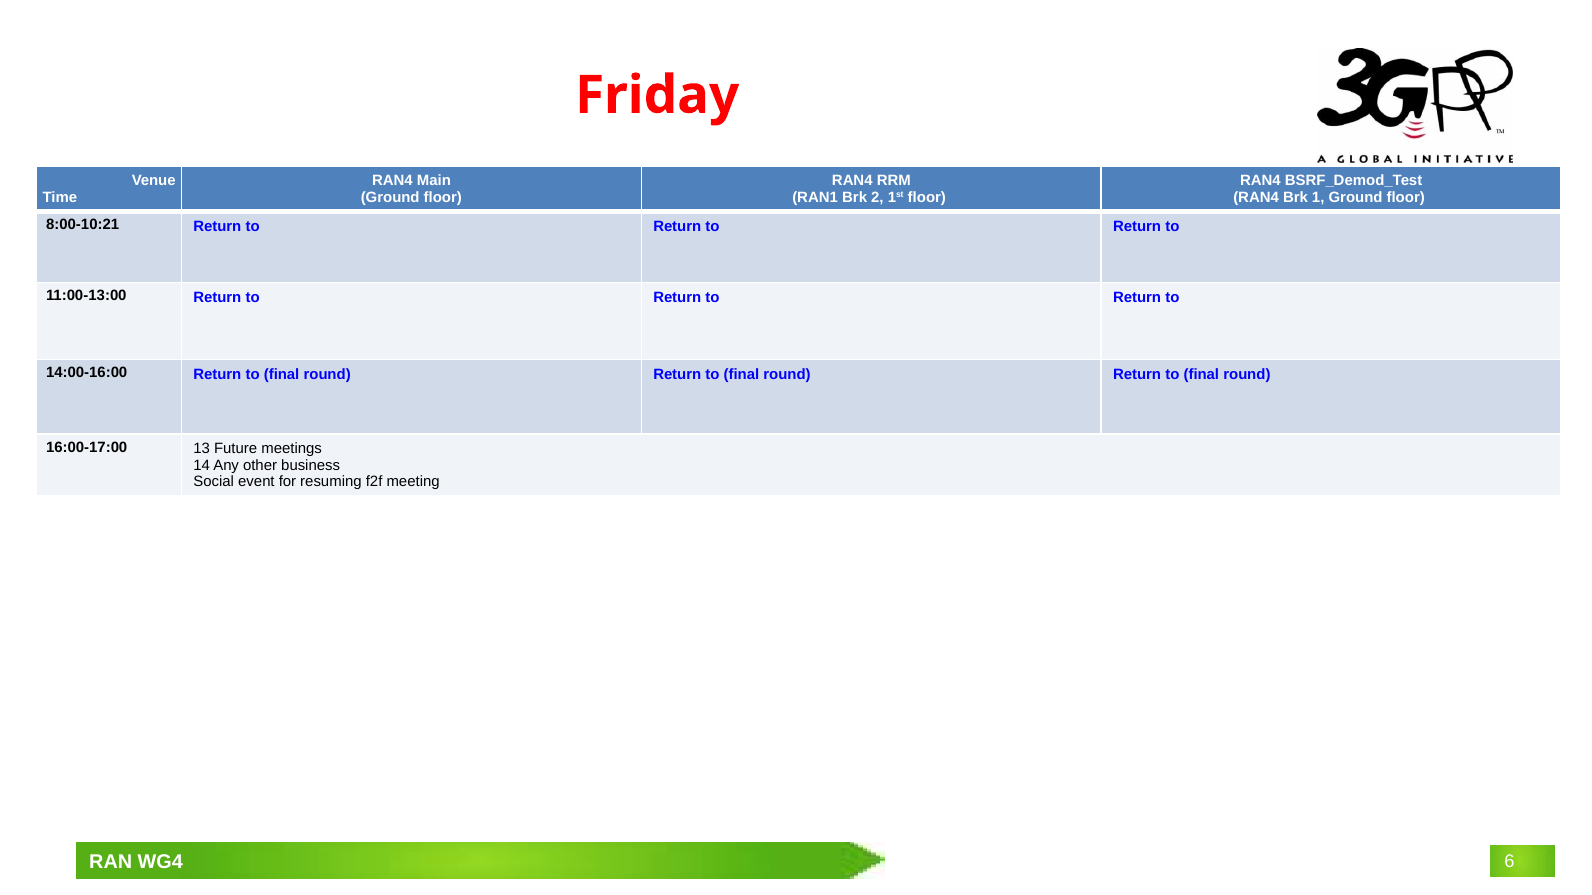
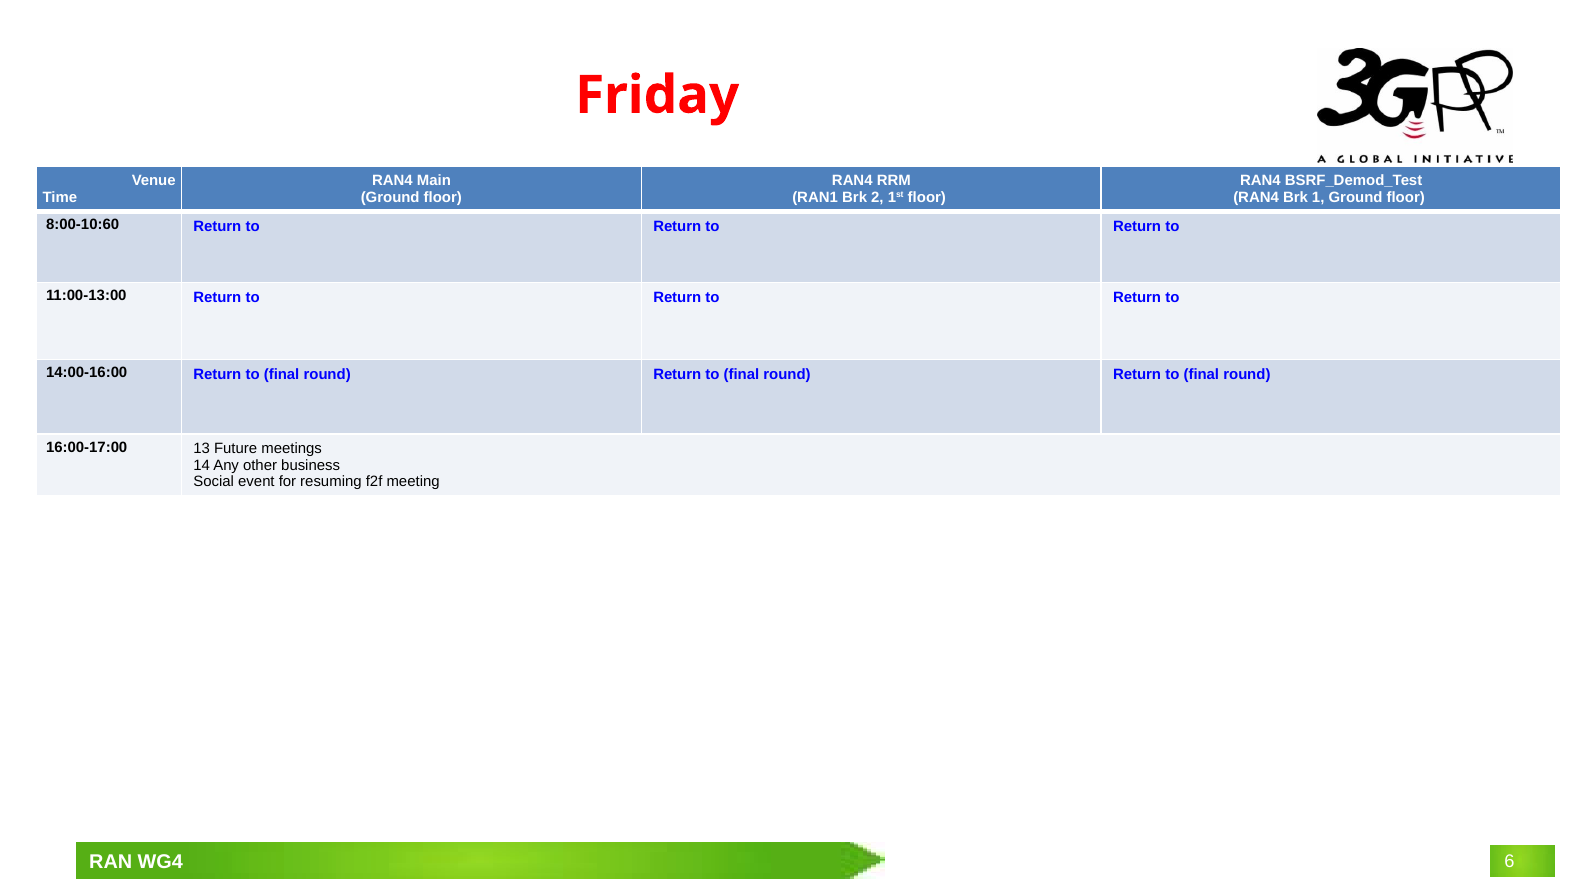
8:00-10:21: 8:00-10:21 -> 8:00-10:60 (83, 225)
